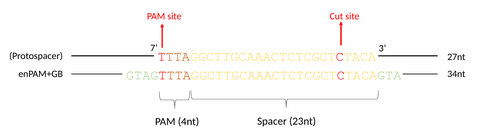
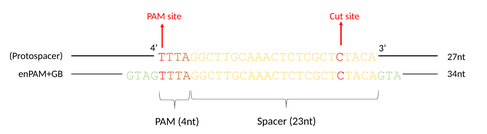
7: 7 -> 4 (154, 48)
